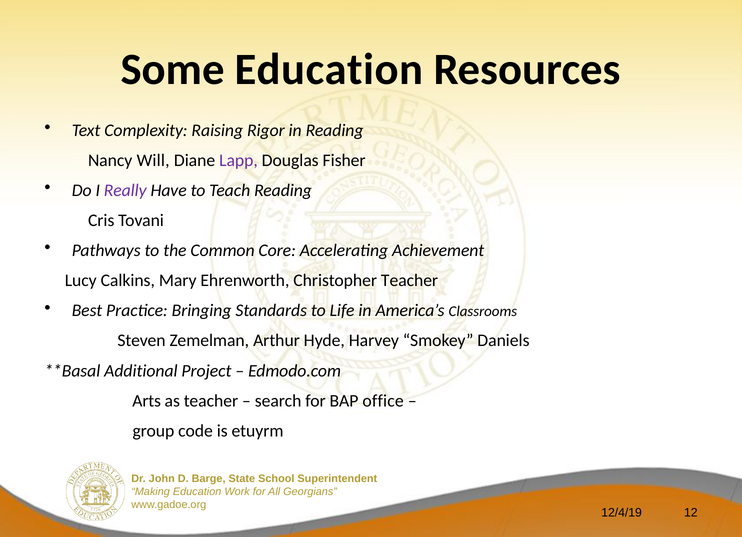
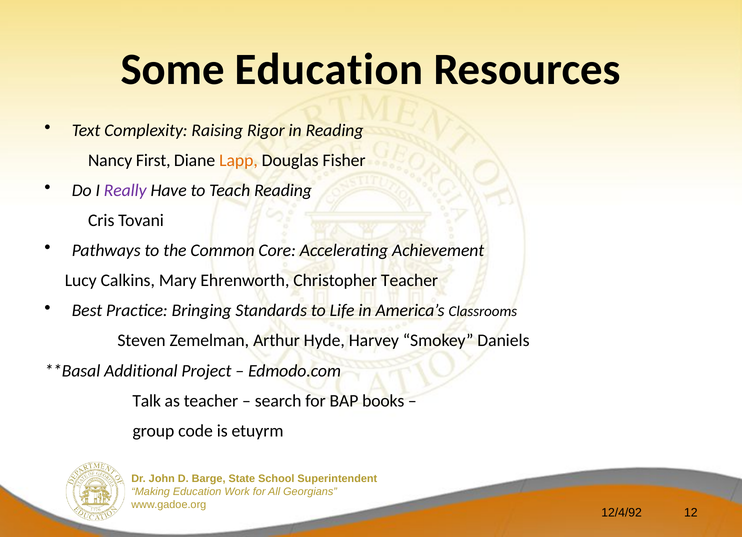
Will: Will -> First (153, 160)
Lapp colour: purple -> orange (238, 160)
Arts: Arts -> Talk (147, 401)
office: office -> books (383, 401)
12/4/19: 12/4/19 -> 12/4/92 (622, 513)
